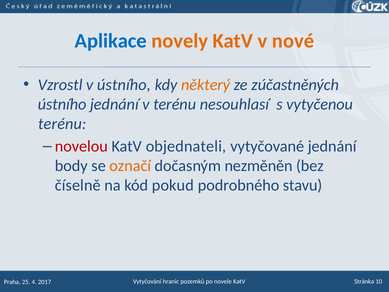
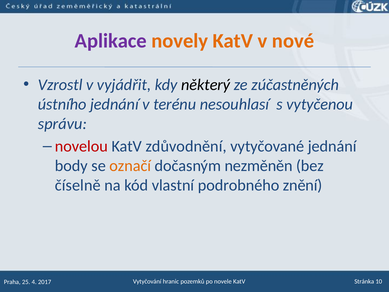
Aplikace colour: blue -> purple (111, 41)
v ústního: ústního -> vyjádřit (124, 85)
některý colour: orange -> black (206, 85)
terénu: terénu -> správu (62, 124)
objednateli: objednateli -> zdůvodnění (186, 146)
pokud: pokud -> vlastní (173, 185)
stavu: stavu -> znění (303, 185)
